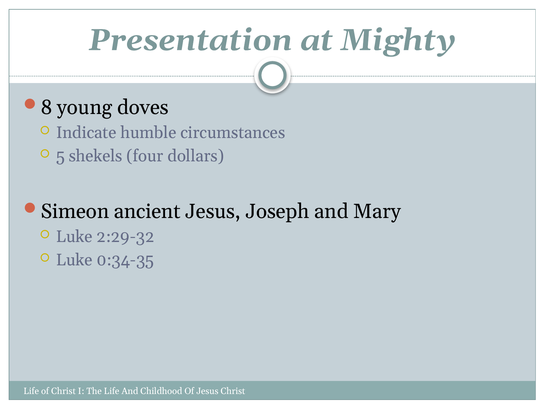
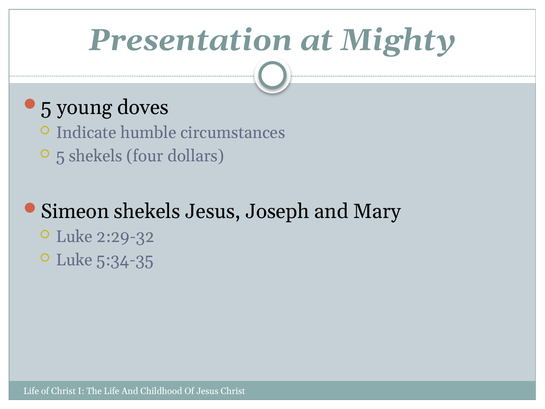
8: 8 -> 5 (46, 107)
Simeon ancient: ancient -> shekels (147, 211)
0:34-35: 0:34-35 -> 5:34-35 (125, 260)
